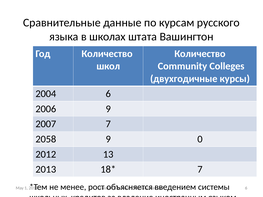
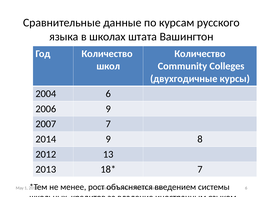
2058: 2058 -> 2014 (46, 139)
0: 0 -> 8 (200, 139)
